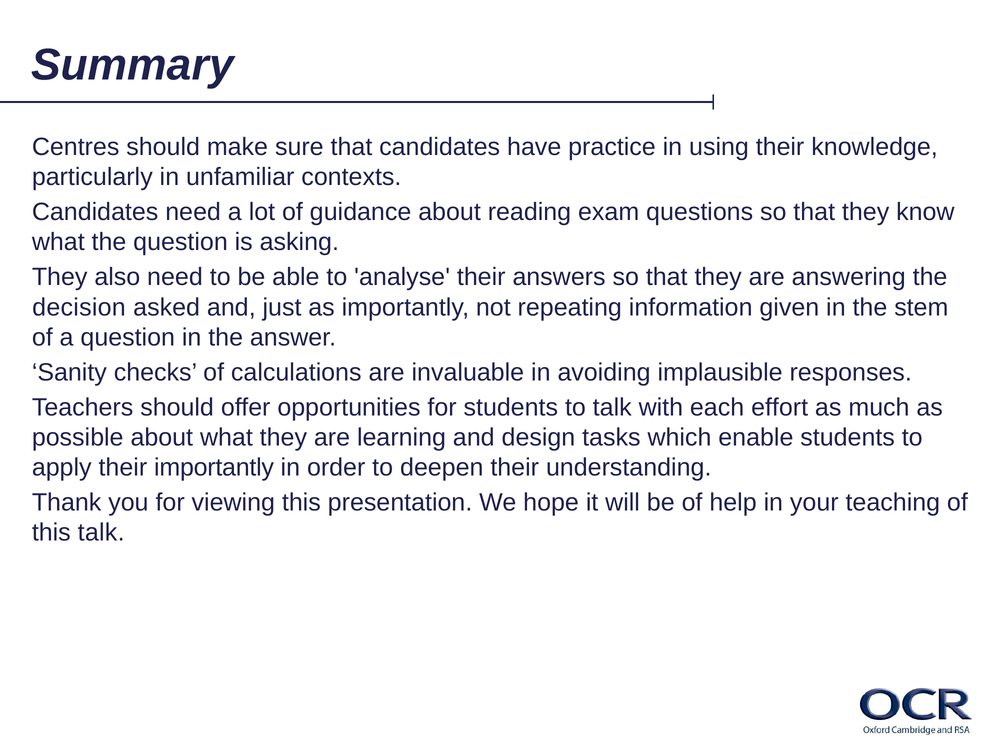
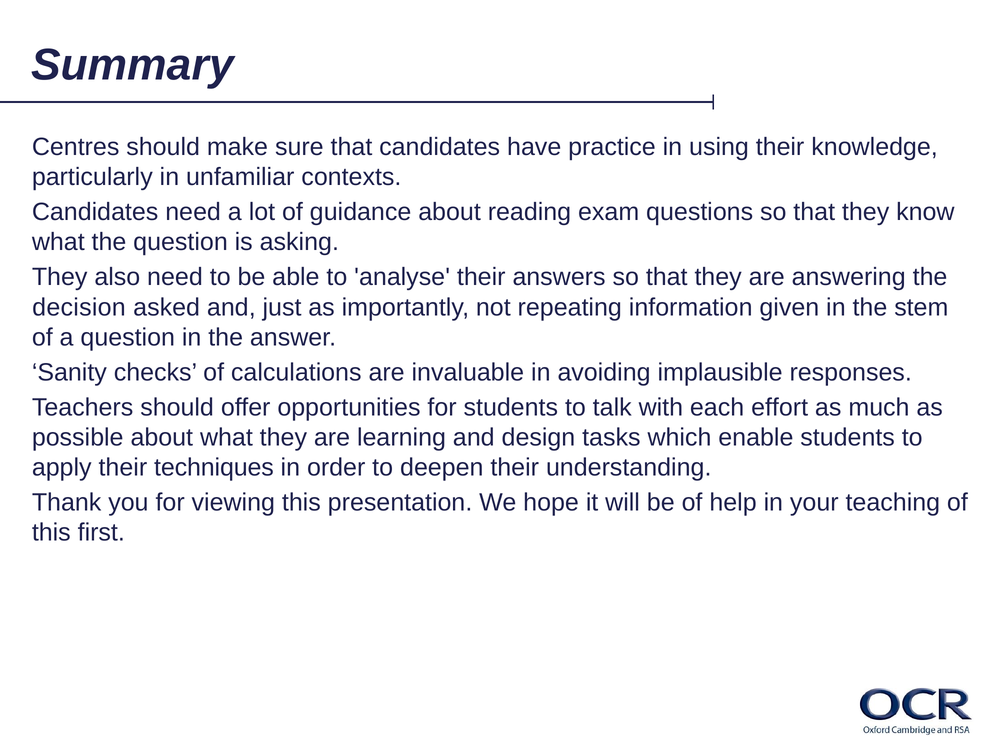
their importantly: importantly -> techniques (214, 467)
this talk: talk -> first (101, 532)
